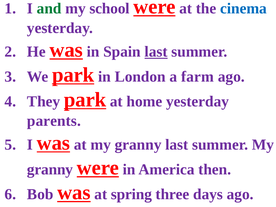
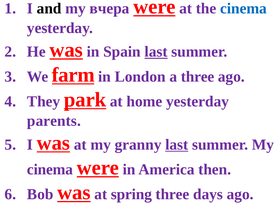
and colour: green -> black (49, 8)
school: school -> вчера (109, 8)
We park: park -> farm (73, 75)
a farm: farm -> three (198, 77)
last underline: none -> present (177, 145)
granny: granny -> cinema (50, 169)
